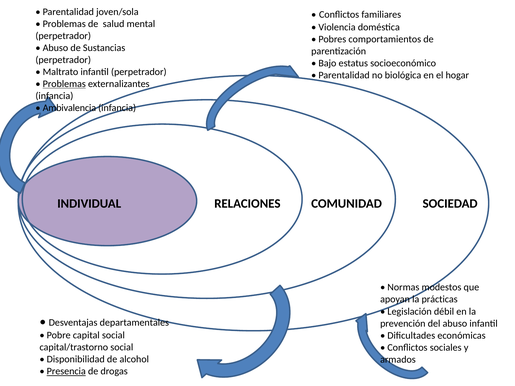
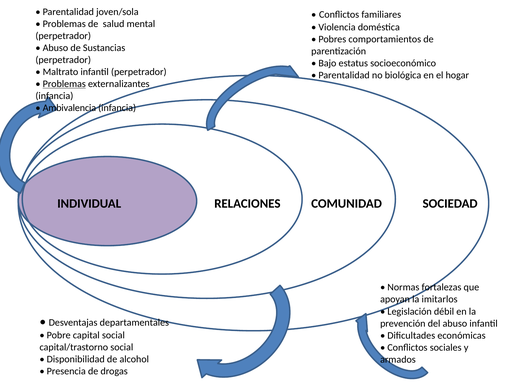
modestos: modestos -> fortalezas (442, 288)
prácticas: prácticas -> imitarlos (440, 300)
Presencia underline: present -> none (66, 371)
